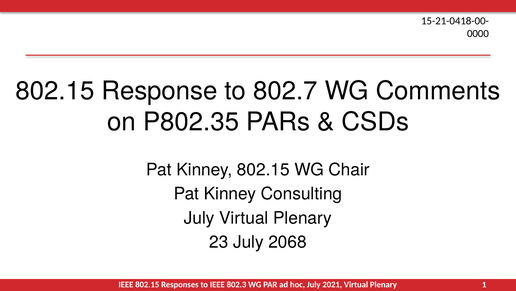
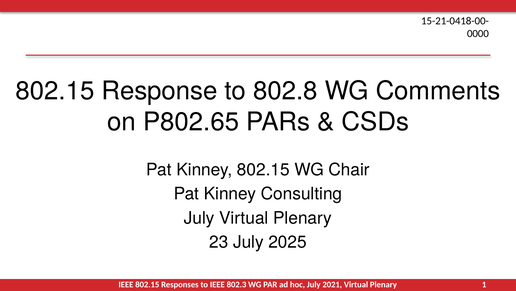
802.7: 802.7 -> 802.8 (285, 91)
P802.35: P802.35 -> P802.65 (191, 122)
2068: 2068 -> 2025 (288, 242)
